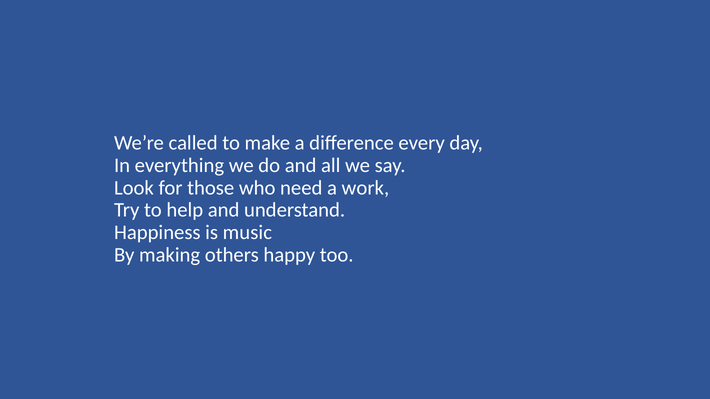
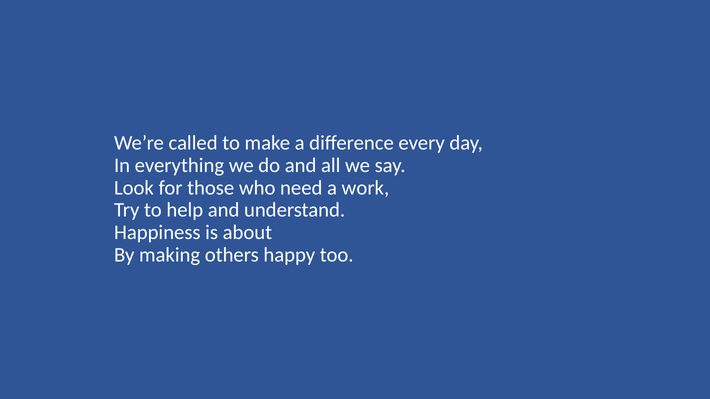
music: music -> about (247, 233)
